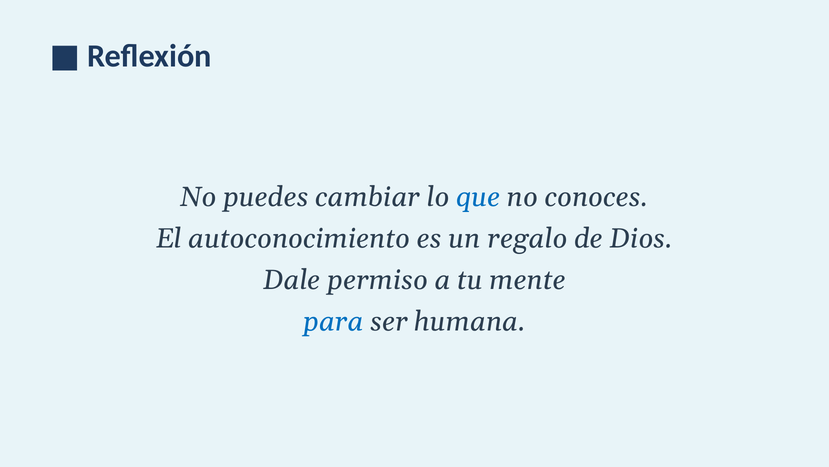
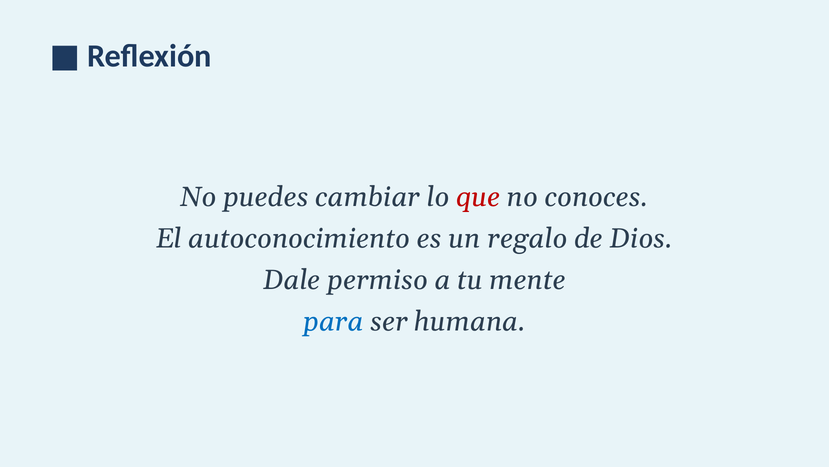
que colour: blue -> red (478, 197)
